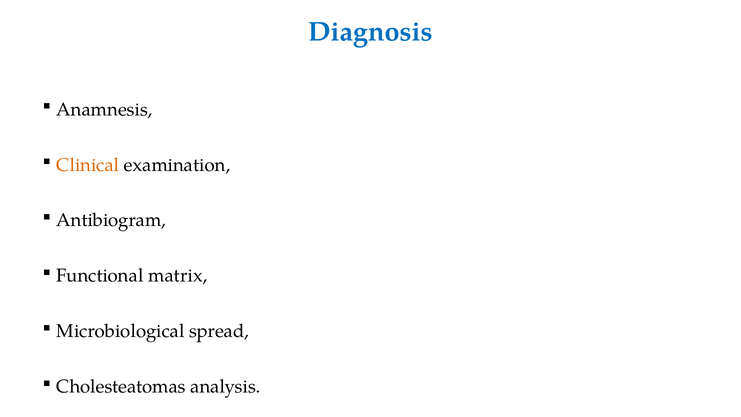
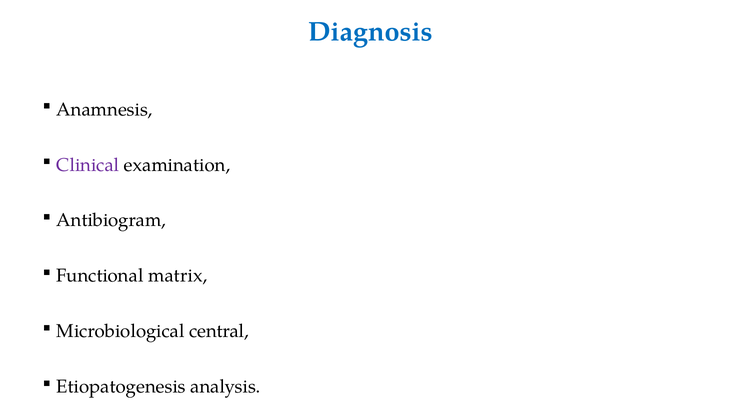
Clinical colour: orange -> purple (88, 165)
spread: spread -> central (219, 331)
Cholesteatomas: Cholesteatomas -> Etiopatogenesis (121, 387)
